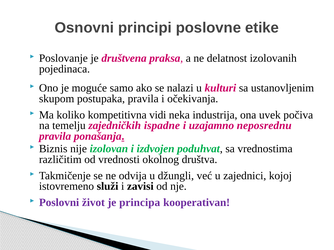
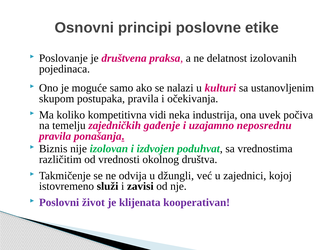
ispadne: ispadne -> gađenje (162, 126)
principa: principa -> klijenata (140, 203)
